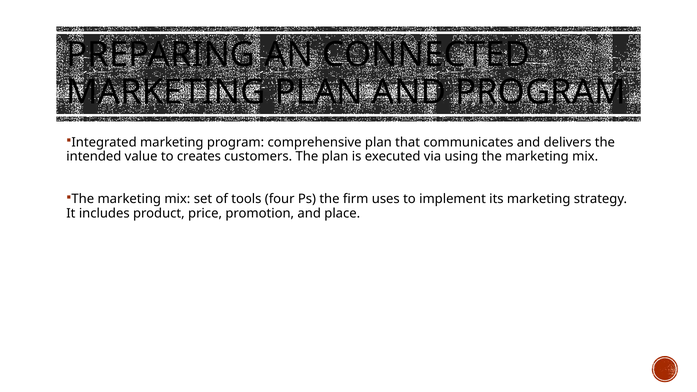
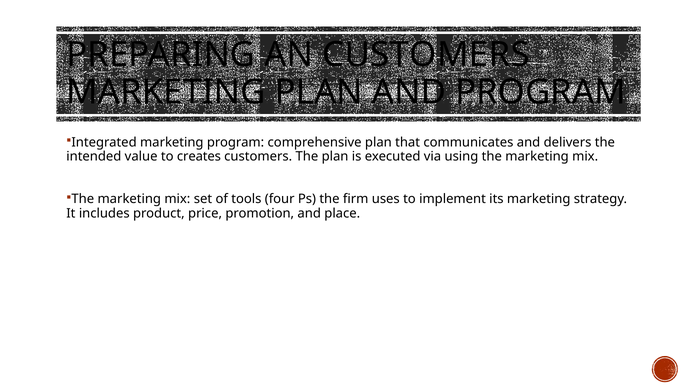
AN CONNECTED: CONNECTED -> CUSTOMERS (426, 55)
